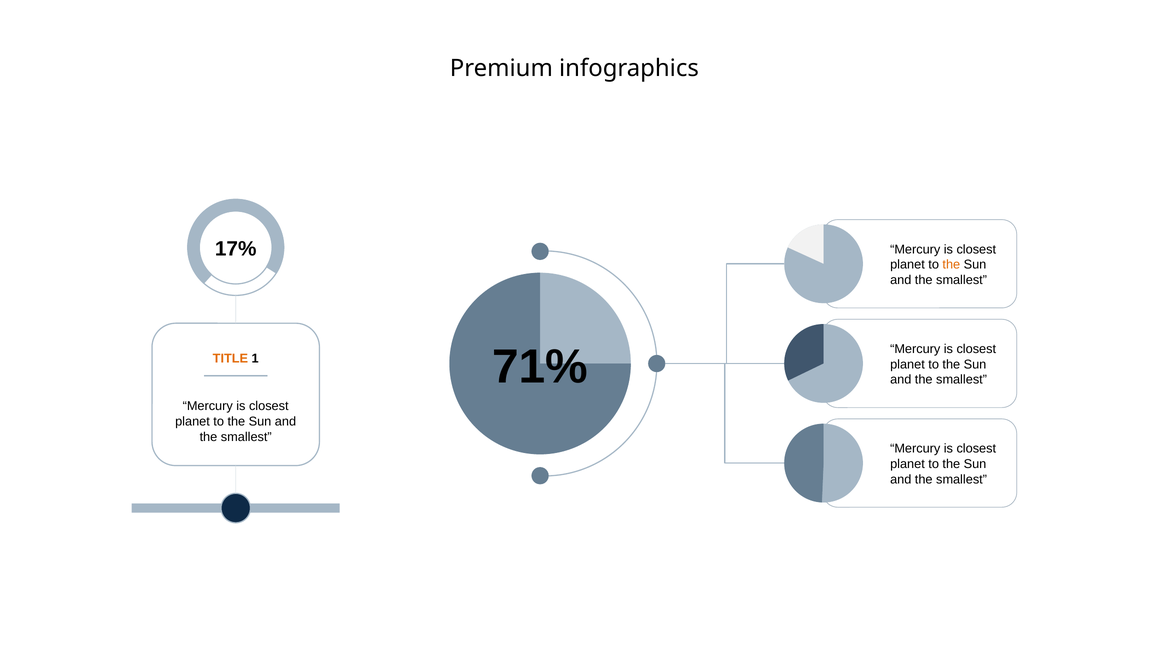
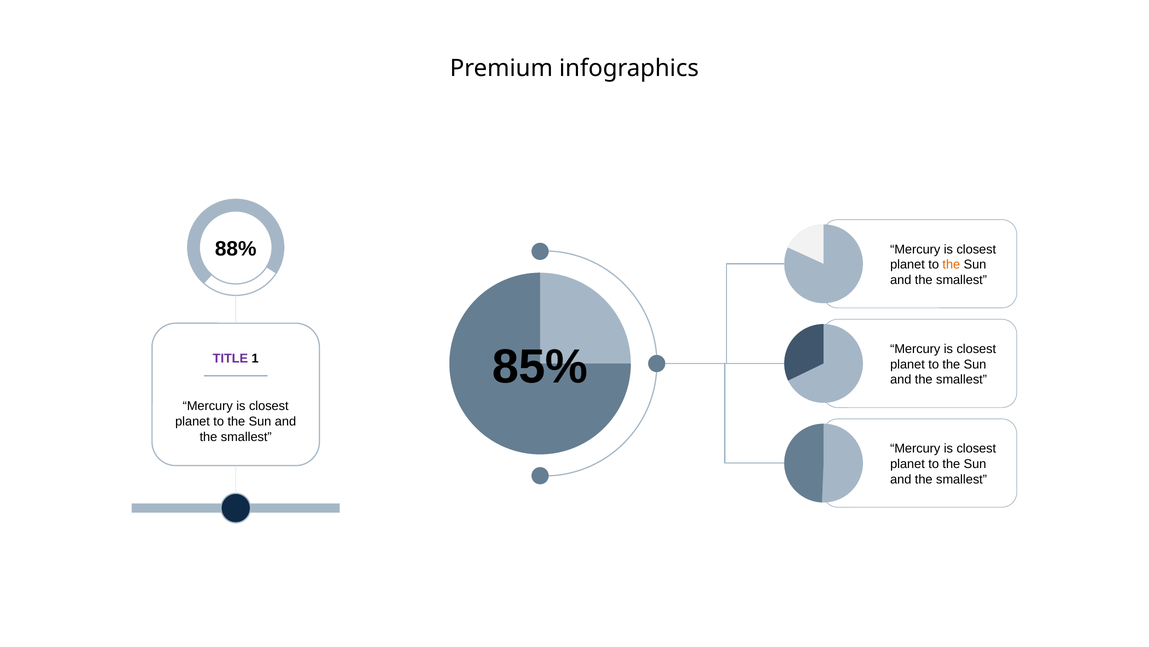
17%: 17% -> 88% (236, 249)
71%: 71% -> 85% (540, 366)
TITLE colour: orange -> purple (230, 358)
